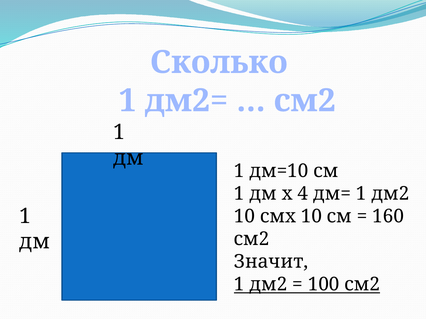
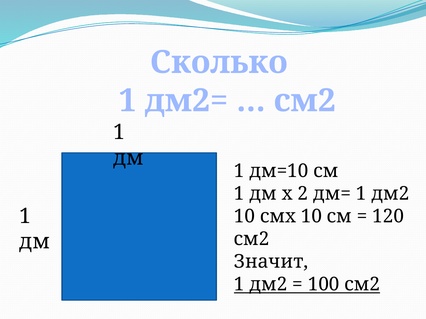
4: 4 -> 2 (303, 194)
160: 160 -> 120 (388, 217)
